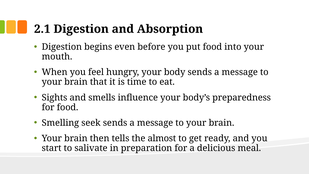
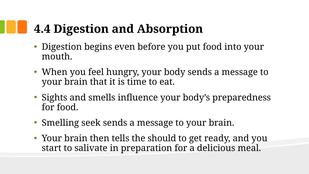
2.1: 2.1 -> 4.4 (42, 29)
almost: almost -> should (162, 138)
